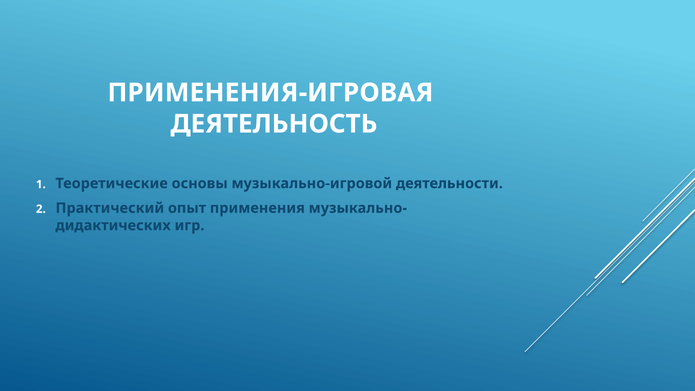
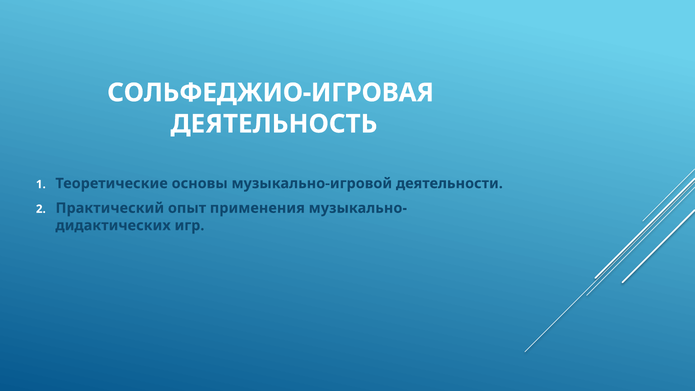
ПРИМЕНЕНИЯ-ИГРОВАЯ: ПРИМЕНЕНИЯ-ИГРОВАЯ -> СОЛЬФЕДЖИО-ИГРОВАЯ (271, 93)
